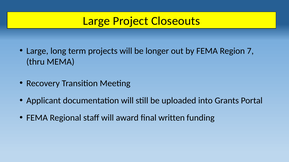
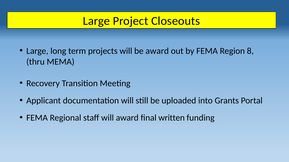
be longer: longer -> award (157, 51)
7: 7 -> 8 (250, 51)
